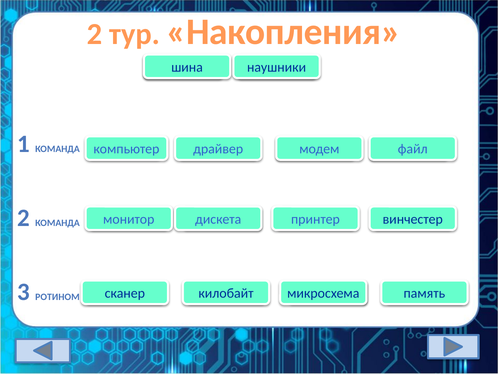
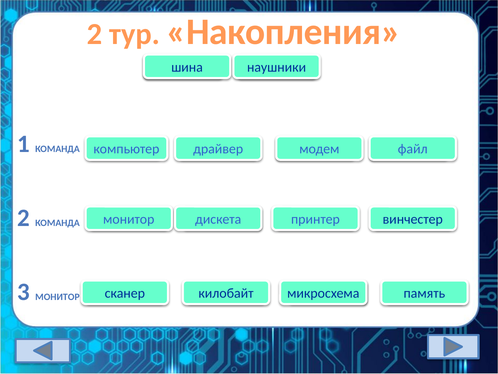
3 РОТИНОМ: РОТИНОМ -> МОНИТОР (57, 297)
